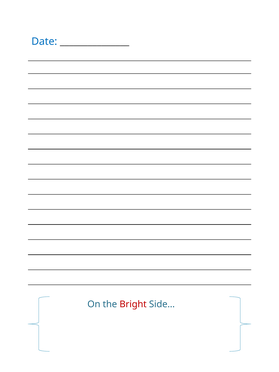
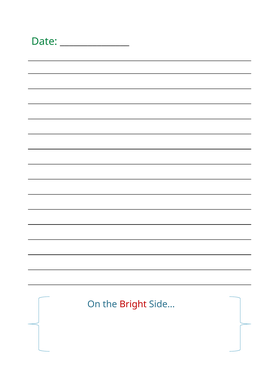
Date colour: blue -> green (44, 42)
